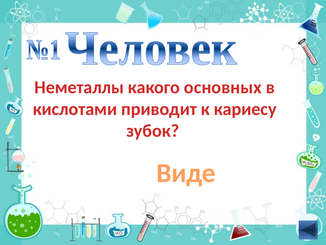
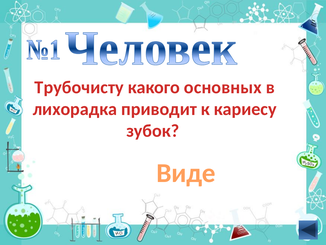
Неметаллы: Неметаллы -> Трубочисту (79, 87)
кислотами: кислотами -> лихорадка (75, 109)
